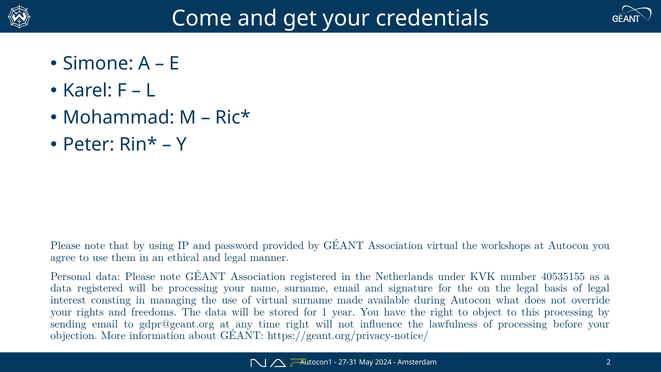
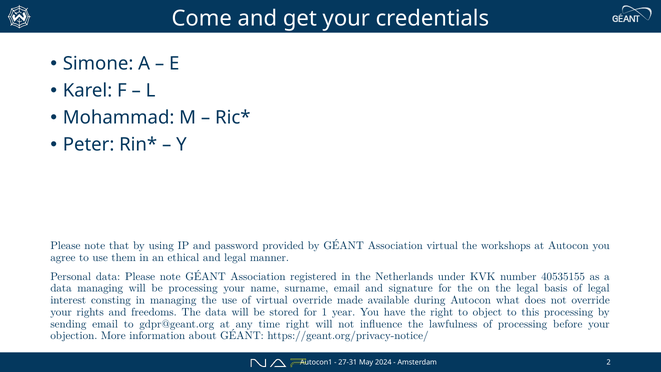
data registered: registered -> managing (100, 288)
virtual surname: surname -> override (312, 300)
